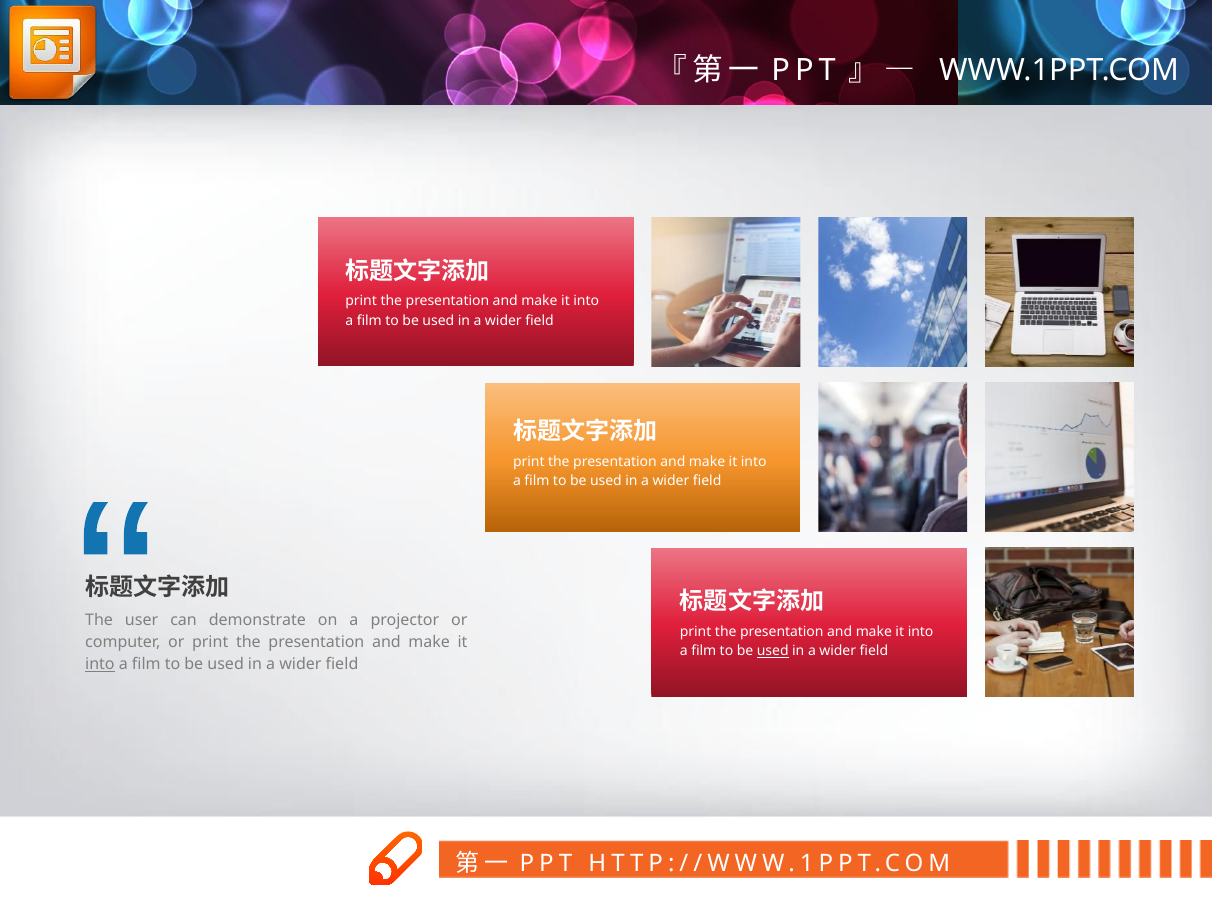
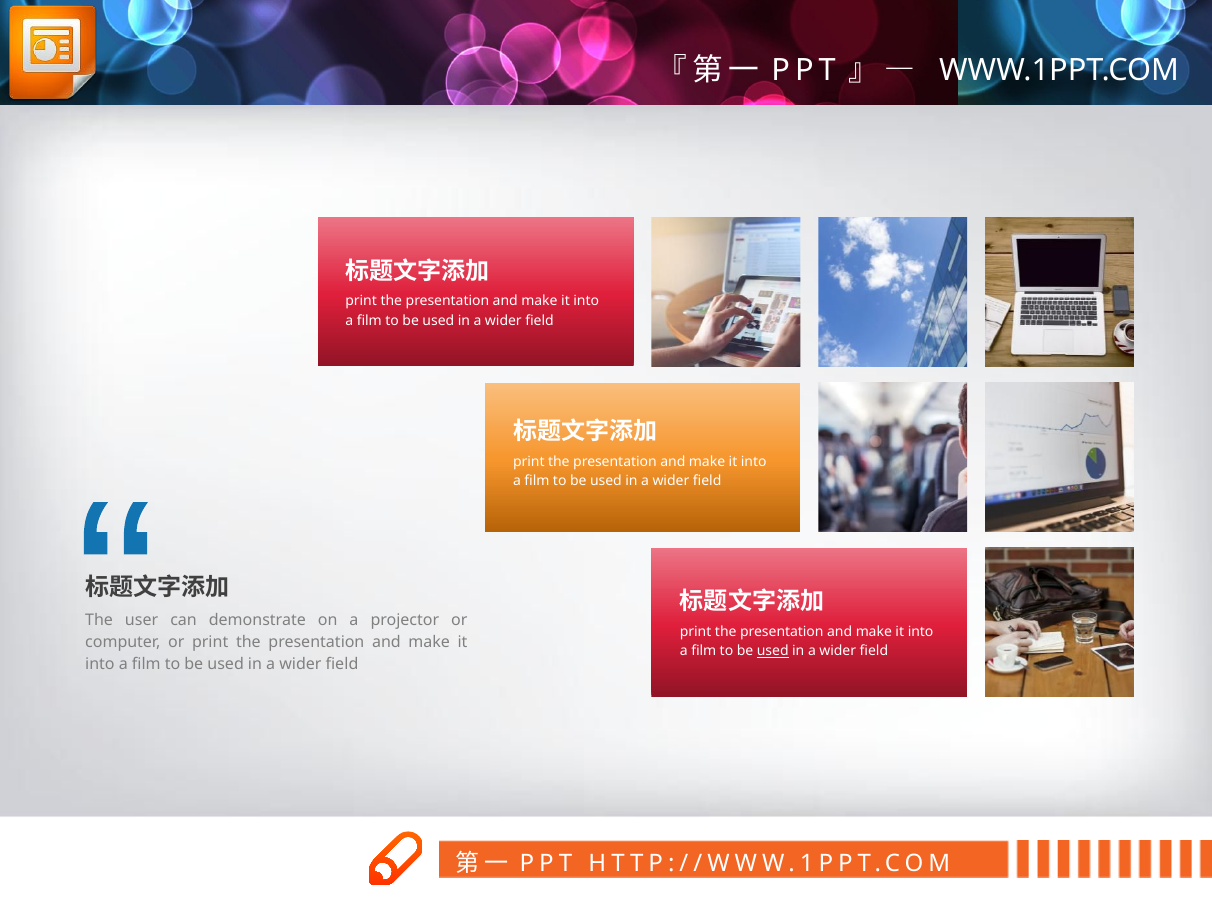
into underline: present -> none (100, 664)
